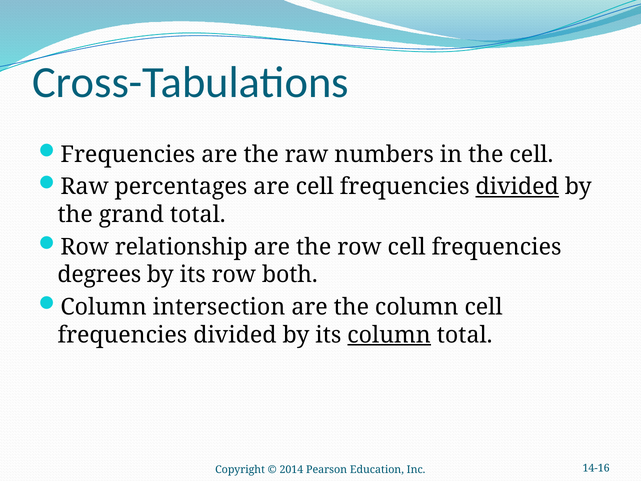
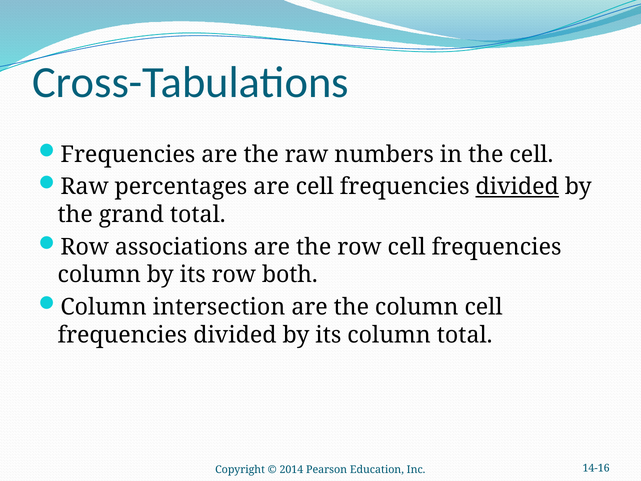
relationship: relationship -> associations (181, 247)
degrees: degrees -> column (99, 275)
column underline: present -> none (389, 335)
